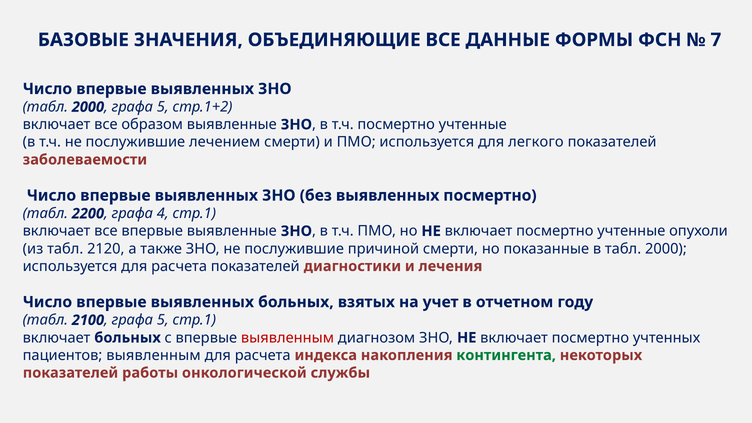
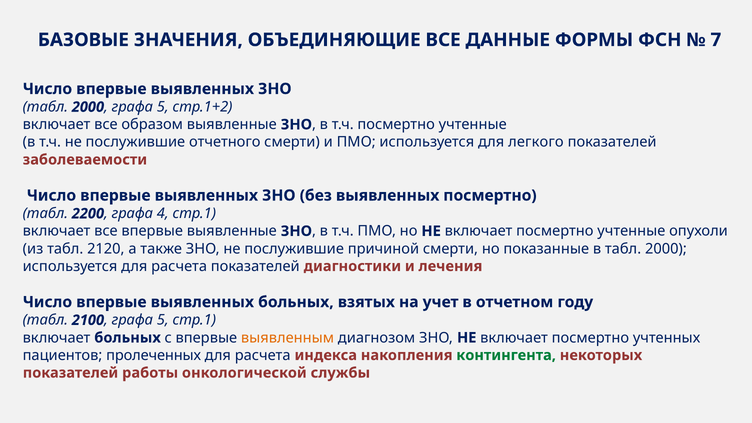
лечением: лечением -> отчетного (225, 142)
выявленным colour: red -> orange (288, 338)
пациентов выявленным: выявленным -> пролеченных (154, 355)
